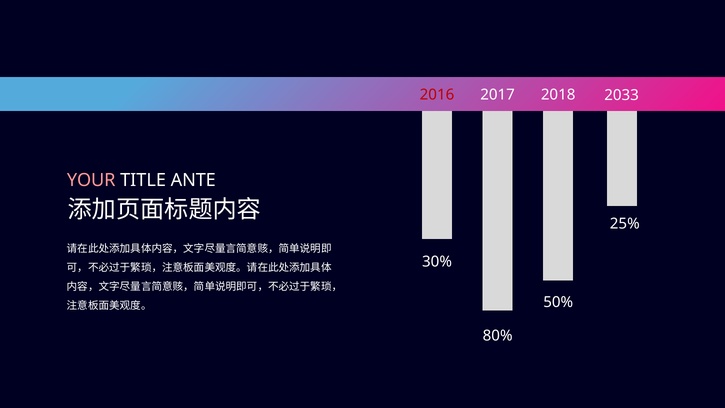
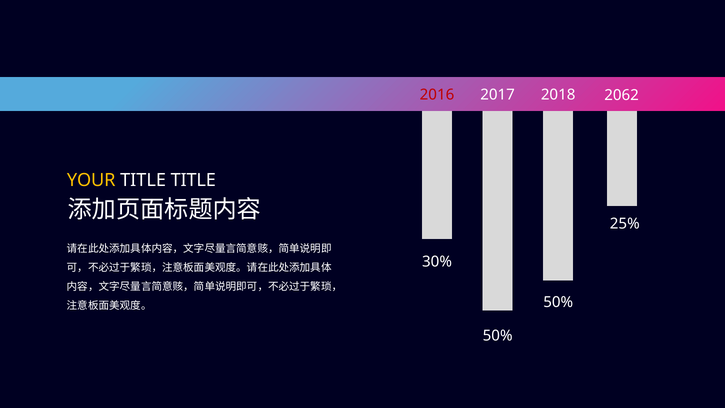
2033: 2033 -> 2062 (622, 95)
YOUR colour: pink -> yellow (91, 180)
TITLE ANTE: ANTE -> TITLE (193, 180)
80%: 80% -> 50% (498, 336)
